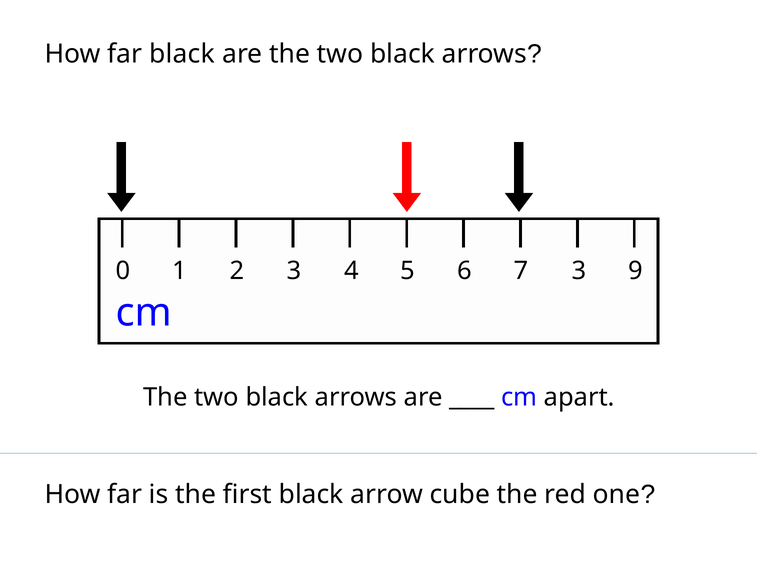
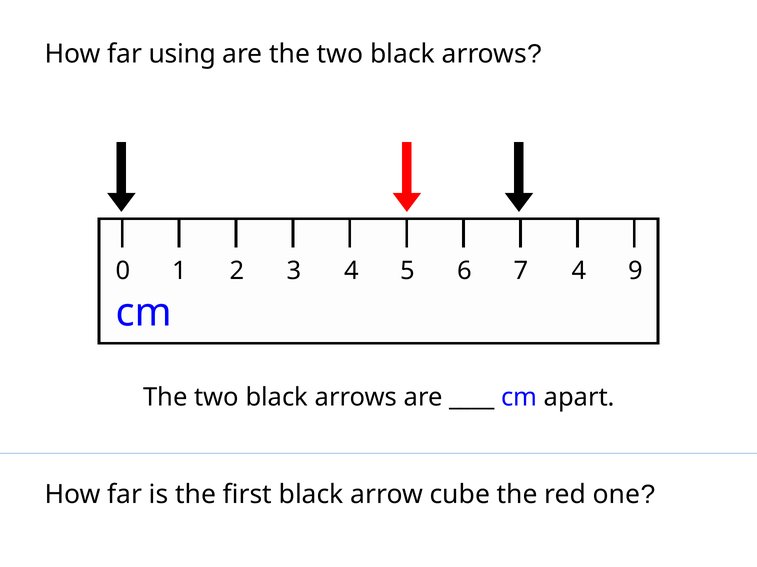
far black: black -> using (182, 54)
7 3: 3 -> 4 (579, 271)
